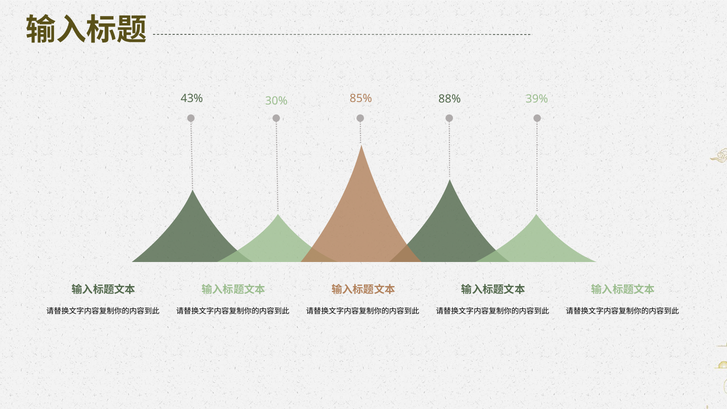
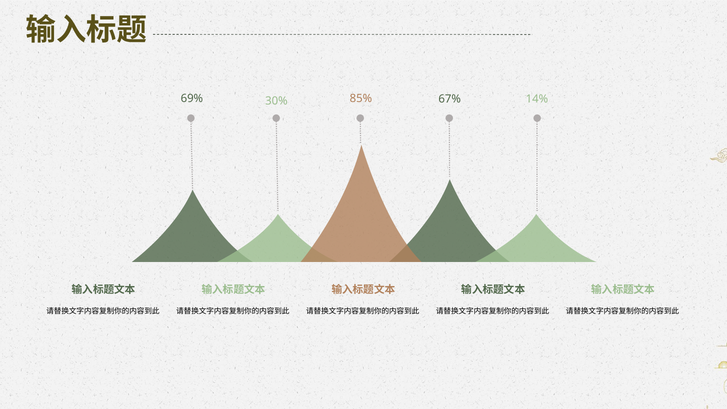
39%: 39% -> 14% (537, 99)
43%: 43% -> 69% (192, 99)
88%: 88% -> 67% (450, 99)
